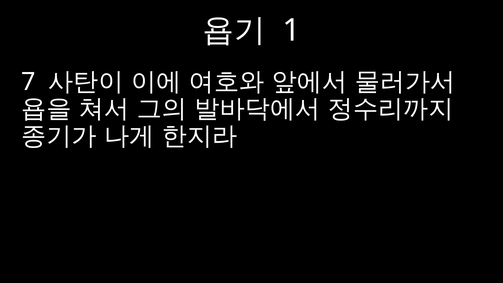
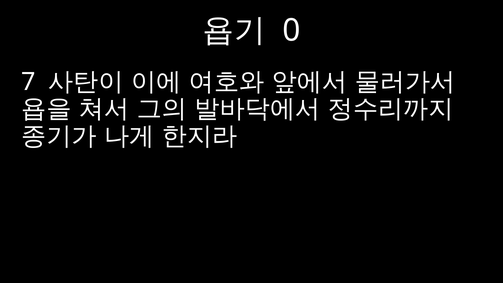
1: 1 -> 0 (291, 30)
